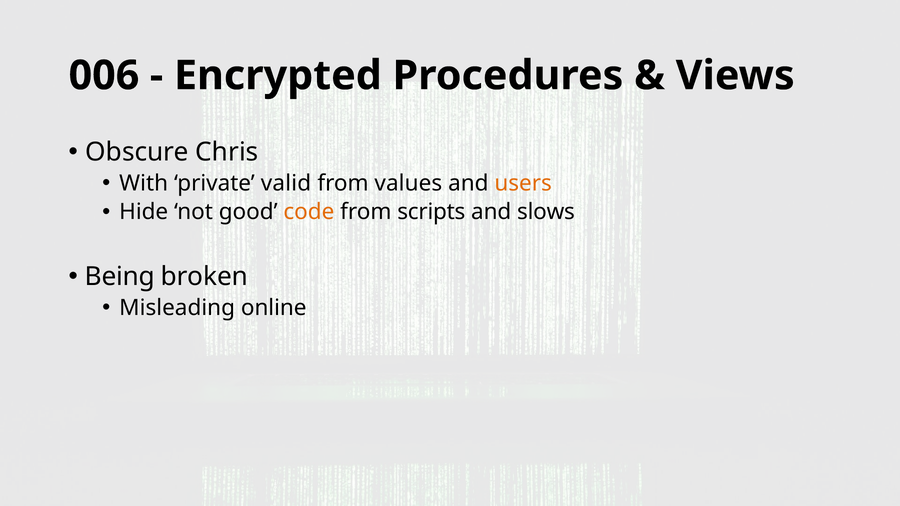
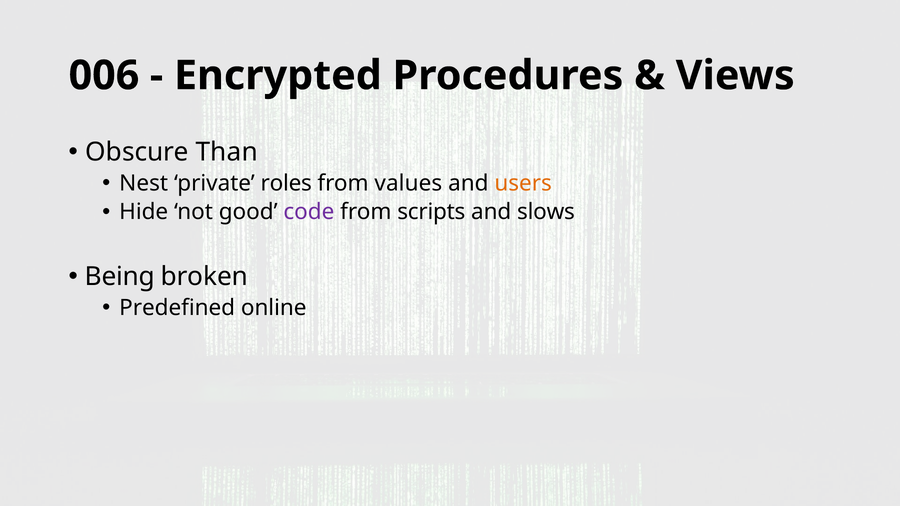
Chris: Chris -> Than (227, 152)
With: With -> Nest (144, 183)
valid: valid -> roles (286, 183)
code colour: orange -> purple (309, 212)
Misleading: Misleading -> Predefined (177, 308)
